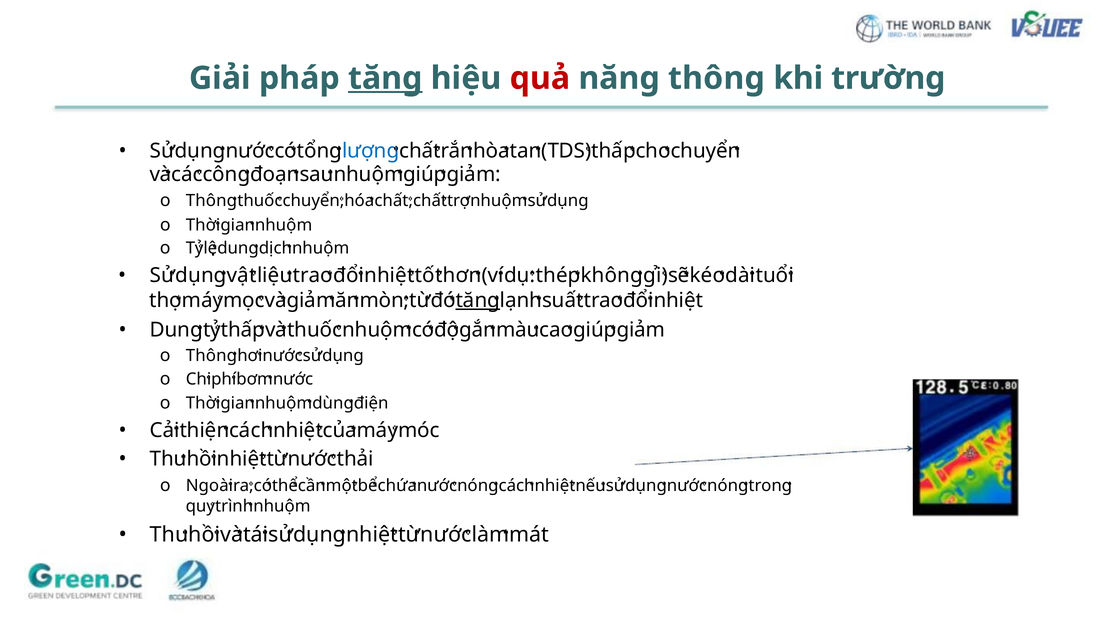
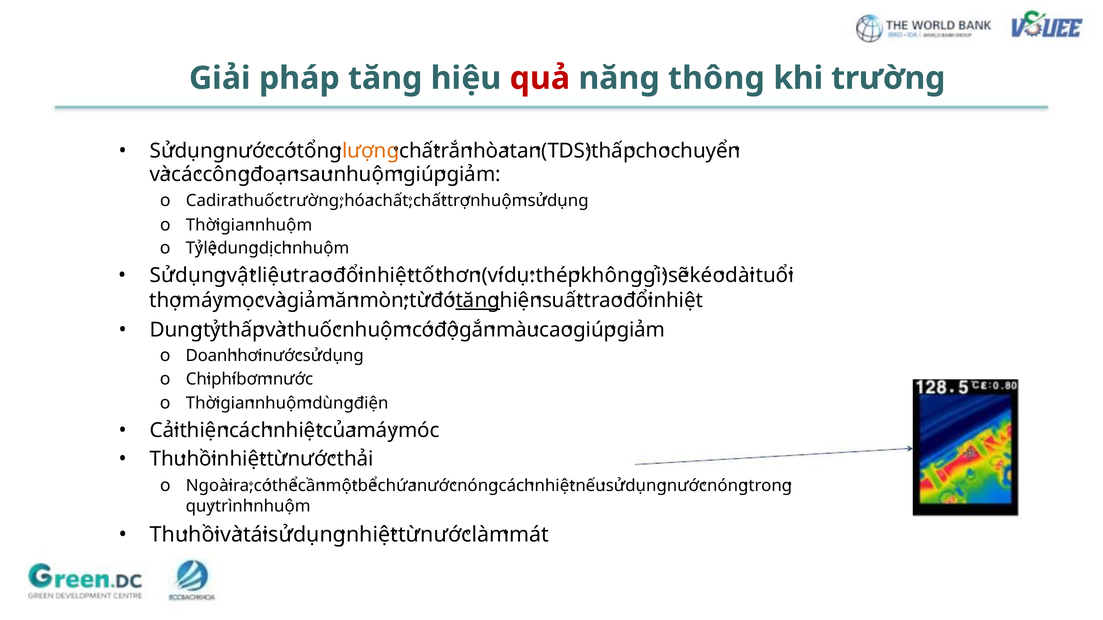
tăng underline: present -> none (385, 78)
lượng colour: blue -> orange (371, 151)
Thông: Thông -> Cadira (212, 201)
chuyển: chuyển -> trường (313, 201)
lạnh: lạnh -> hiện (521, 301)
Thông: Thông -> Doanh (212, 356)
